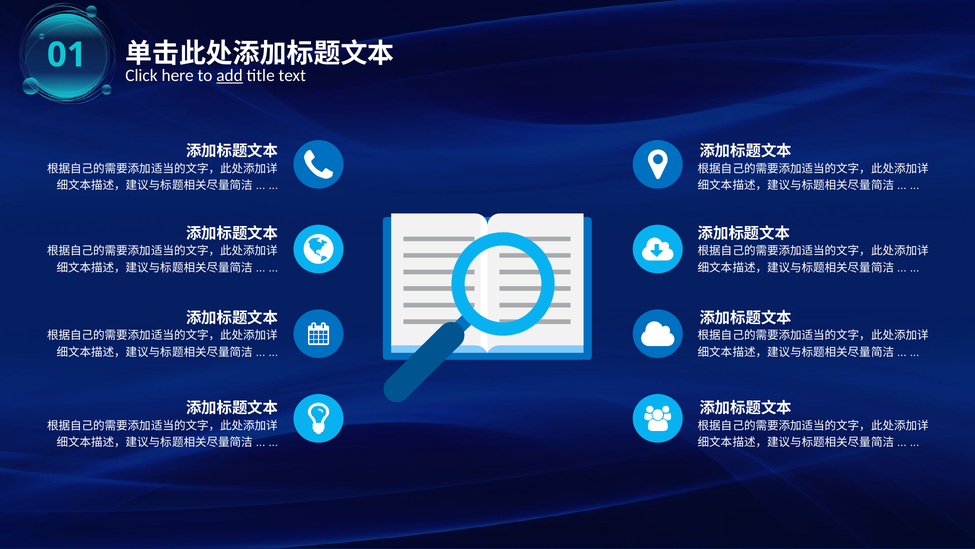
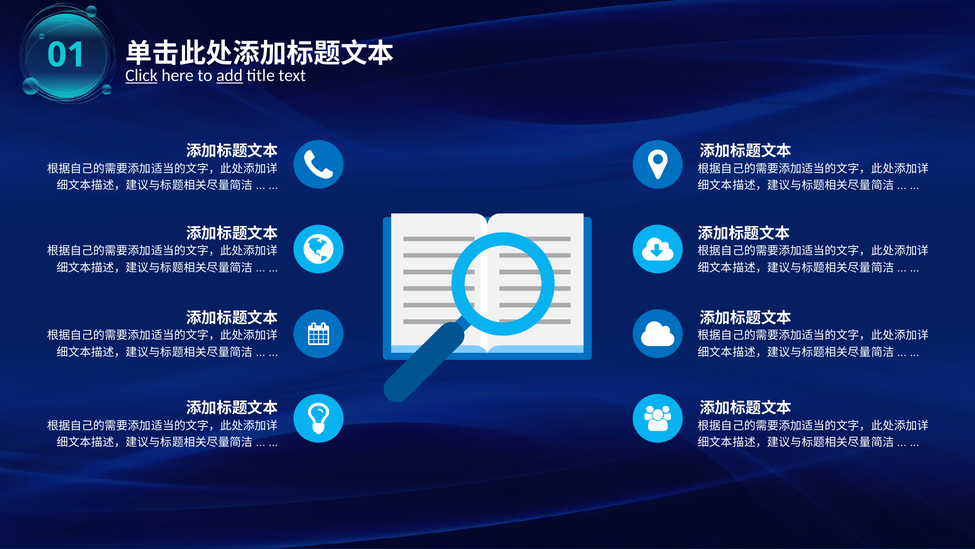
Click underline: none -> present (141, 76)
